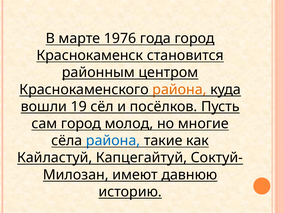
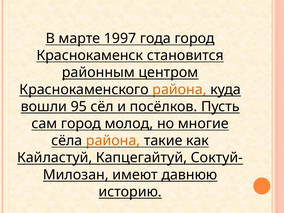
1976: 1976 -> 1997 (120, 38)
19: 19 -> 95 (79, 107)
района colour: blue -> orange (113, 141)
